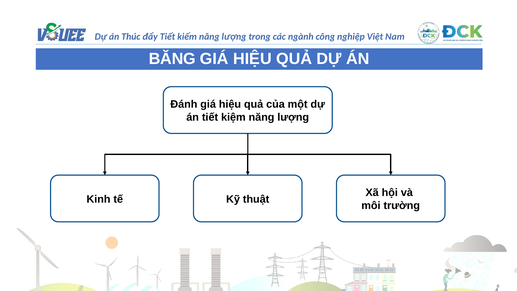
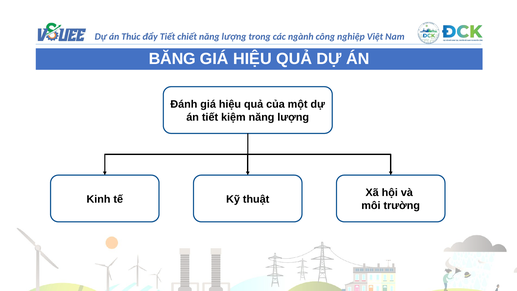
kiếm: kiếm -> chiết (187, 37)
